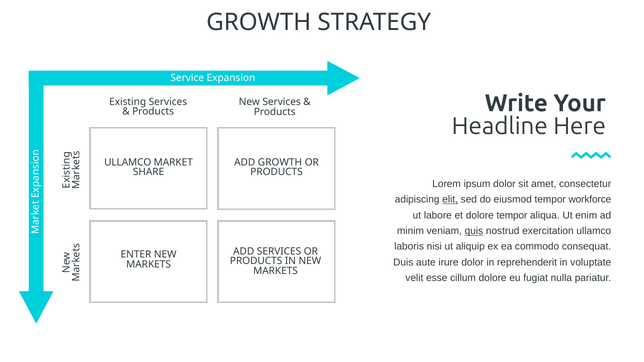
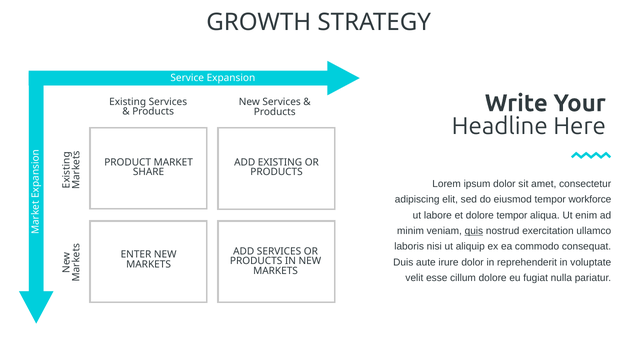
ULLAMCO: ULLAMCO -> PRODUCT (128, 162)
ADD GROWTH: GROWTH -> EXISTING (280, 162)
elit underline: present -> none (450, 200)
